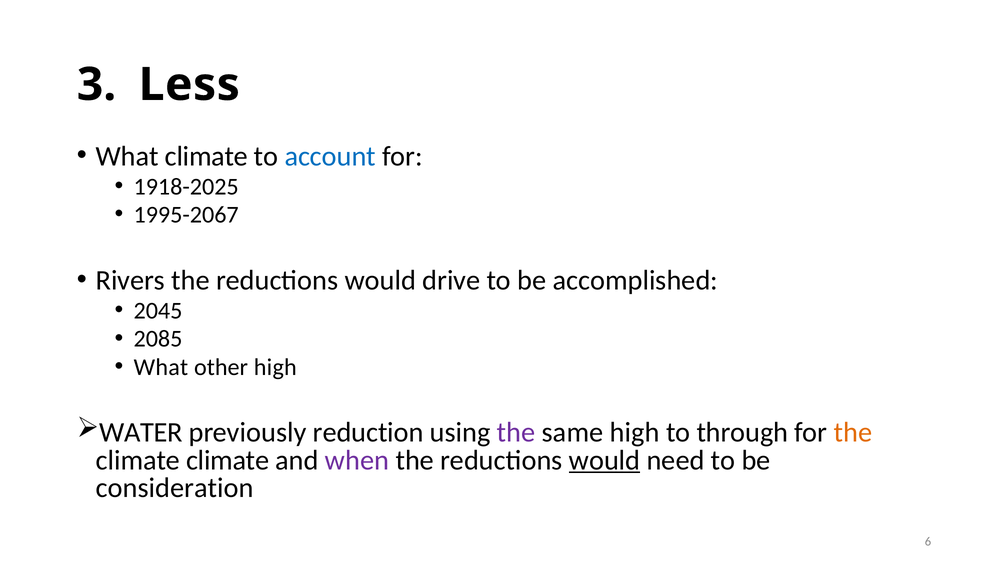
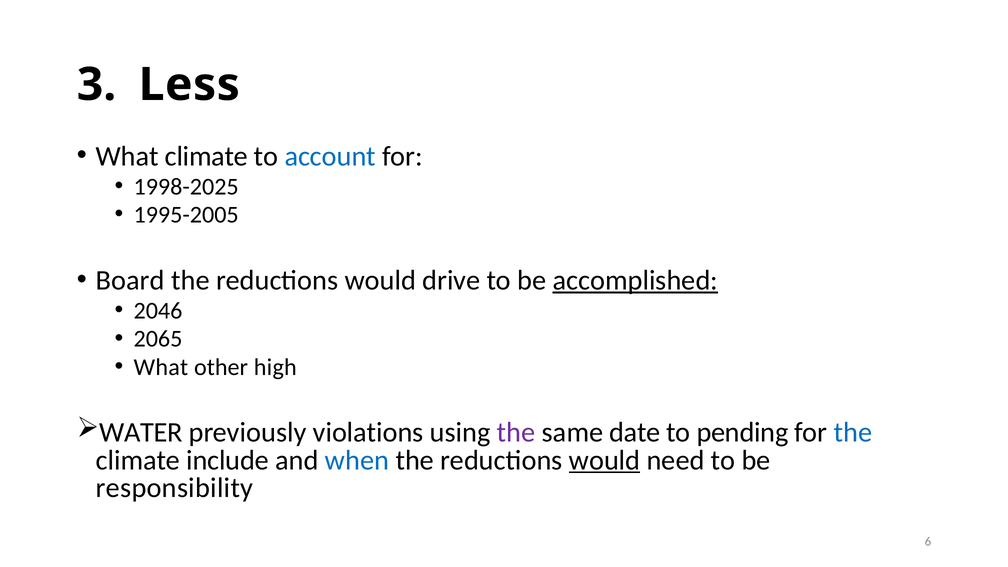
1918-2025: 1918-2025 -> 1998-2025 (186, 187)
1995-2067: 1995-2067 -> 1995-2005 (186, 215)
Rivers: Rivers -> Board (130, 280)
accomplished underline: none -> present (635, 280)
2045: 2045 -> 2046 (158, 311)
2085: 2085 -> 2065 (158, 339)
reduction: reduction -> violations (368, 433)
same high: high -> date (635, 433)
through: through -> pending (742, 433)
the colour: orange -> blue (853, 433)
climate climate: climate -> include (228, 460)
when colour: purple -> blue (357, 460)
consideration: consideration -> responsibility (174, 488)
